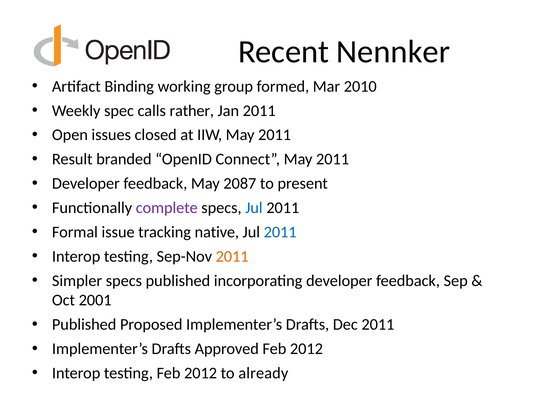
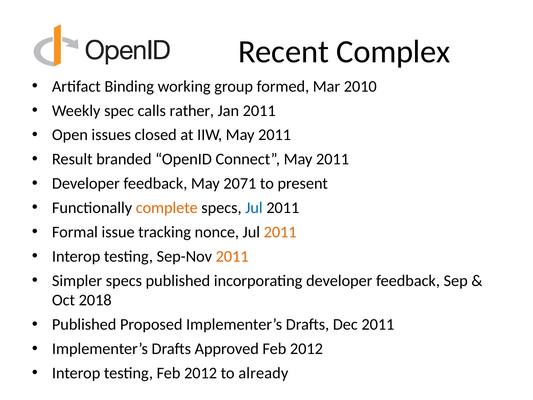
Nennker: Nennker -> Complex (393, 52)
2087: 2087 -> 2071 (240, 183)
complete colour: purple -> orange (167, 208)
native: native -> nonce (217, 232)
2011 colour: blue -> orange (280, 232)
2001: 2001 -> 2018 (95, 300)
